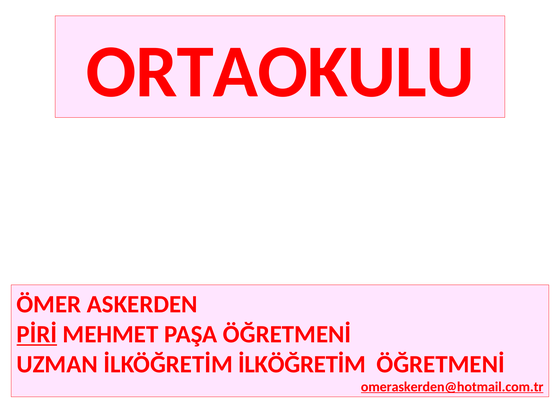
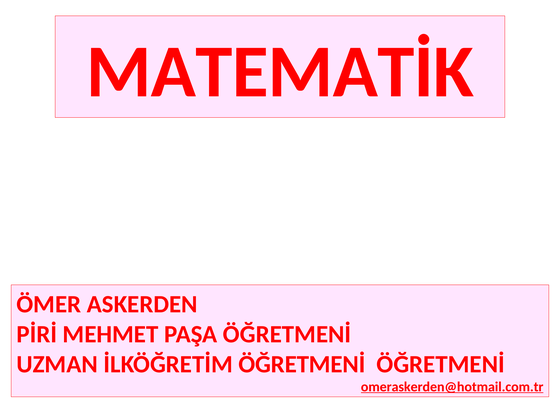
ORTAOKULU: ORTAOKULU -> MATEMATİK (280, 72)
PİRİ underline: present -> none (37, 334)
İLKÖĞRETİM İLKÖĞRETİM: İLKÖĞRETİM -> ÖĞRETMENİ (302, 364)
